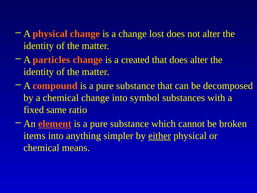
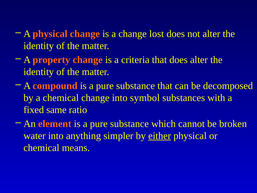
particles: particles -> property (51, 60)
created: created -> criteria (135, 60)
element underline: present -> none (55, 124)
items: items -> water (35, 136)
